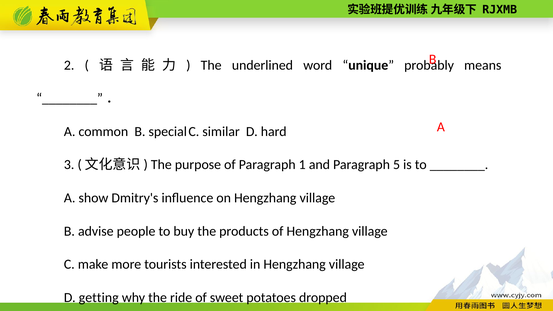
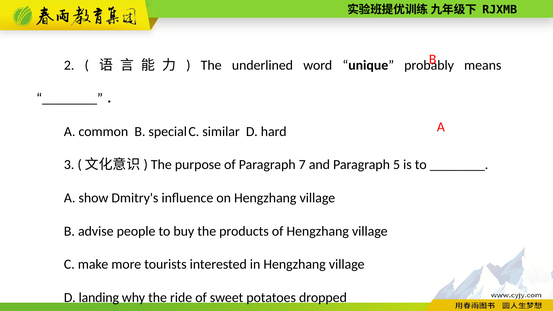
1: 1 -> 7 (302, 165)
getting: getting -> landing (99, 298)
